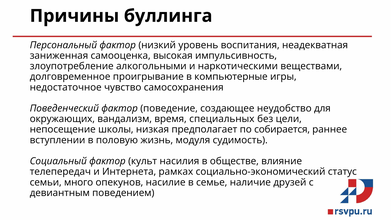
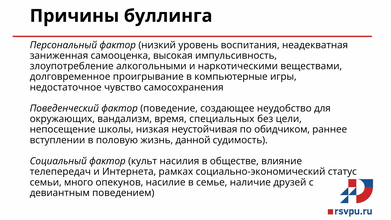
предполагает: предполагает -> неустойчивая (204, 129)
собирается: собирается -> обидчиком (282, 129)
модуля: модуля -> данной (193, 140)
